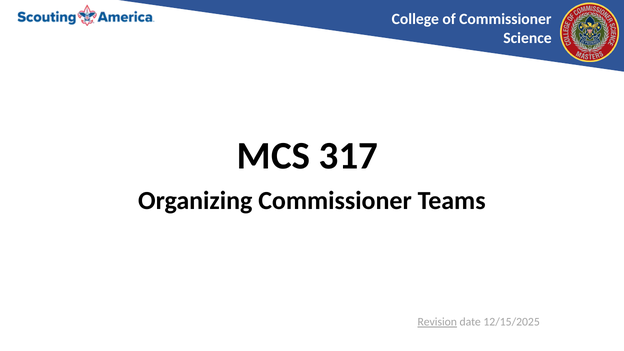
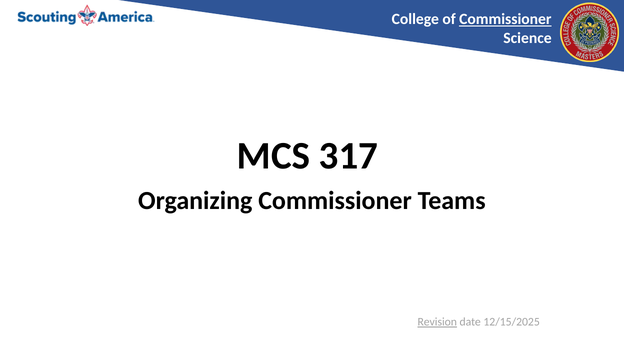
Commissioner underline: none -> present (505, 19)
